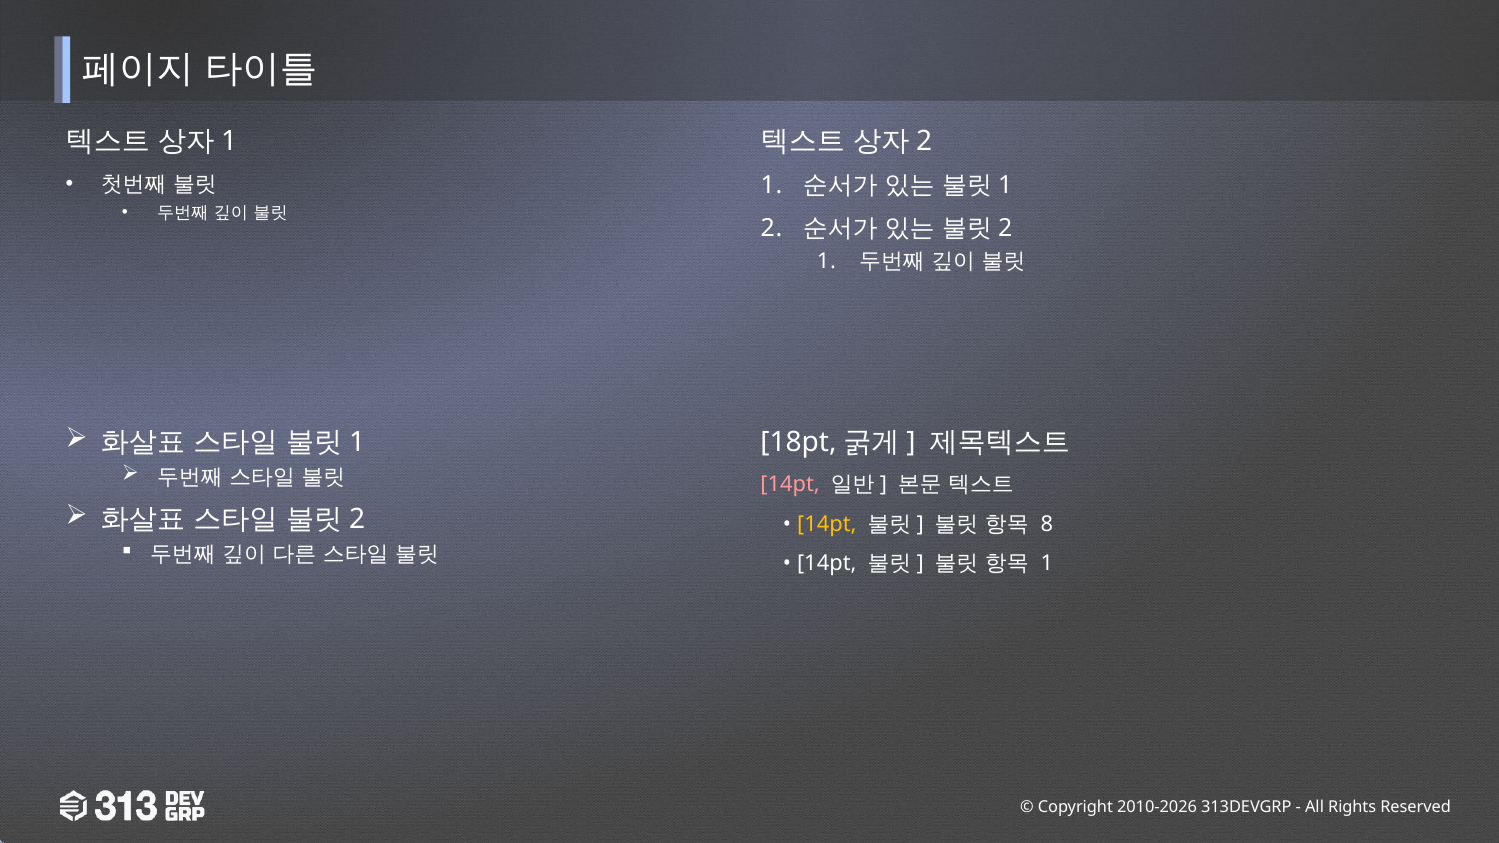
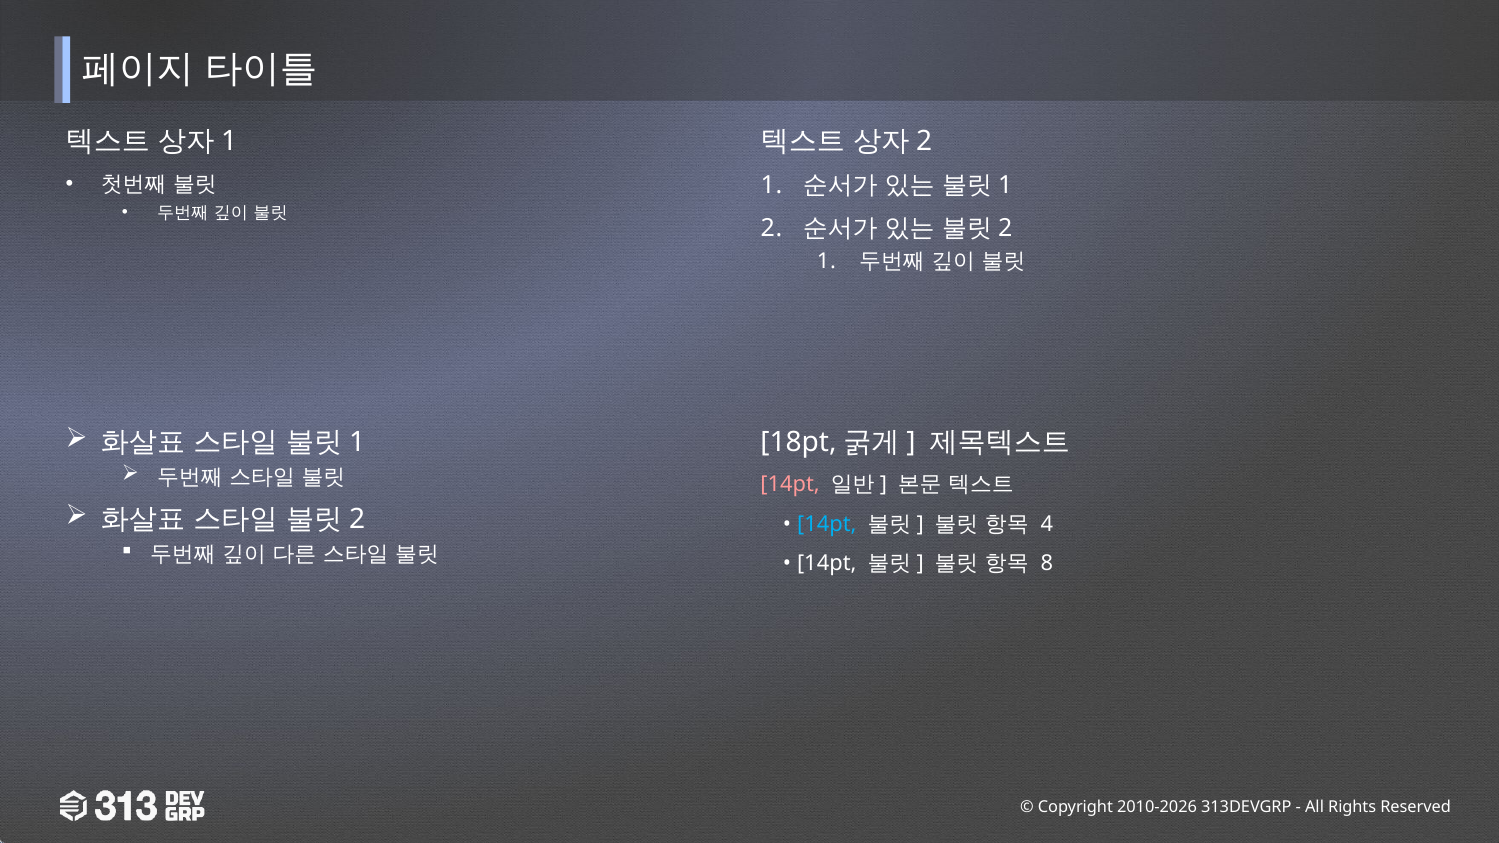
14pt colour: yellow -> light blue (827, 524)
8: 8 -> 4 (1047, 524)
1: 1 -> 8 (1047, 563)
